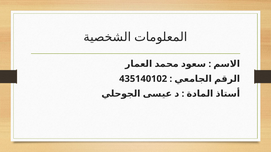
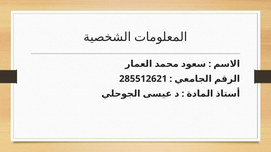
435140102: 435140102 -> 285512621 (143, 79)
